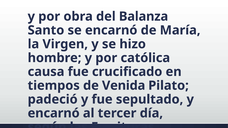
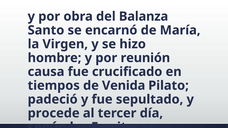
católica: católica -> reunión (145, 58)
encarnó: encarnó -> procede (54, 113)
